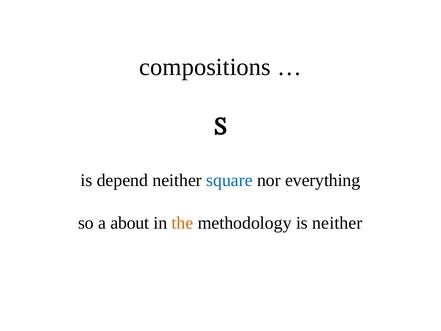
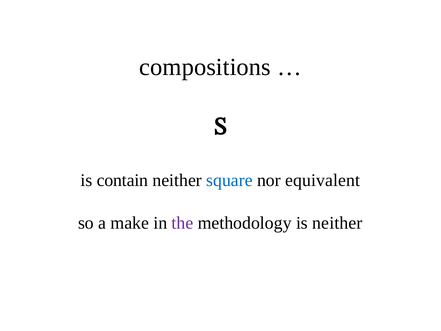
depend: depend -> contain (122, 180)
everything: everything -> equivalent (323, 180)
about: about -> make (130, 223)
the colour: orange -> purple (183, 223)
